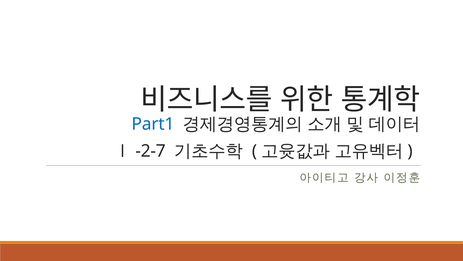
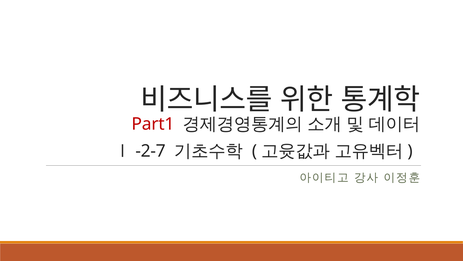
Part1 colour: blue -> red (153, 124)
